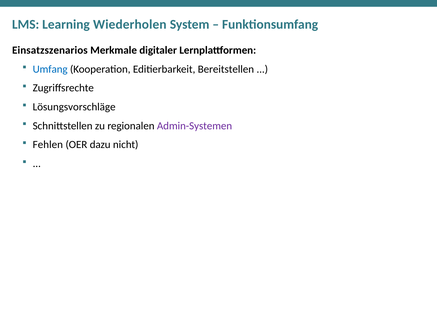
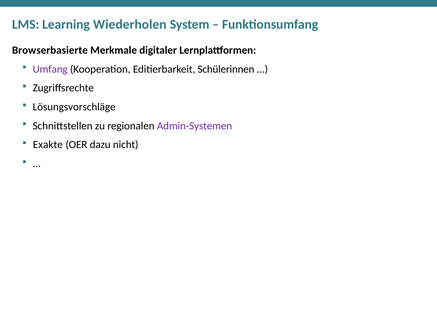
Einsatzszenarios: Einsatzszenarios -> Browserbasierte (50, 50)
Umfang colour: blue -> purple (50, 69)
Bereitstellen: Bereitstellen -> Schülerinnen (226, 69)
Fehlen: Fehlen -> Exakte (48, 145)
